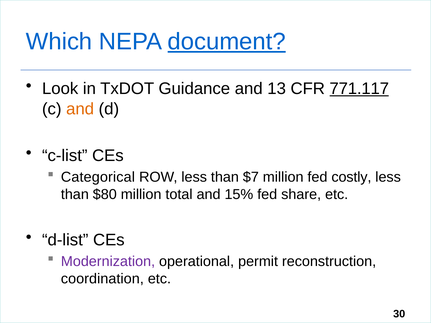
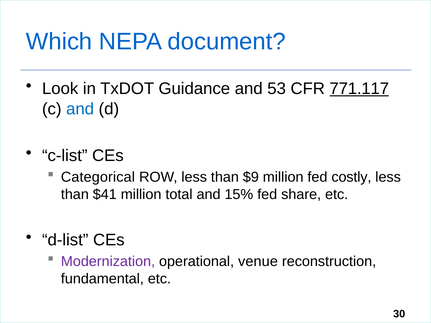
document underline: present -> none (227, 42)
13: 13 -> 53 (277, 89)
and colour: orange -> blue (80, 109)
$7: $7 -> $9 (251, 177)
$80: $80 -> $41 (105, 195)
permit: permit -> venue (258, 262)
coordination: coordination -> fundamental (102, 279)
